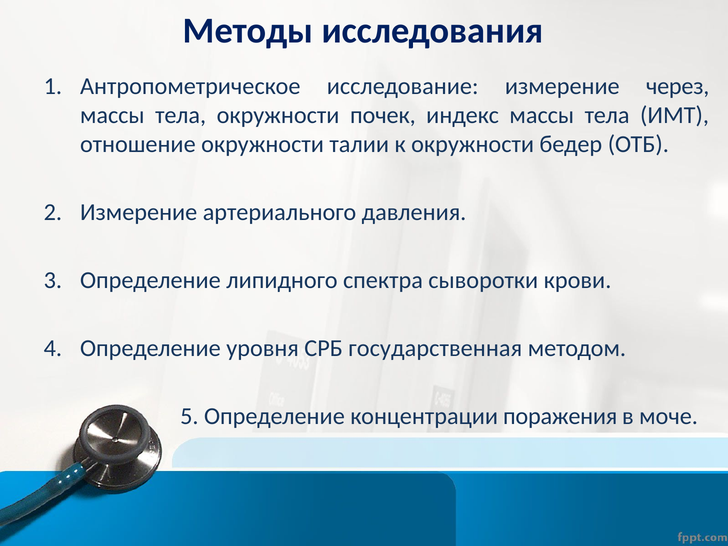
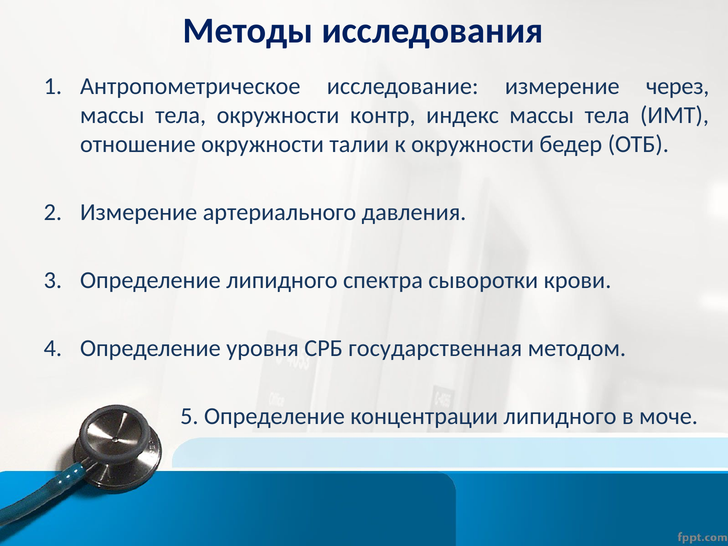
почек: почек -> контр (383, 115)
концентрации поражения: поражения -> липидного (560, 416)
